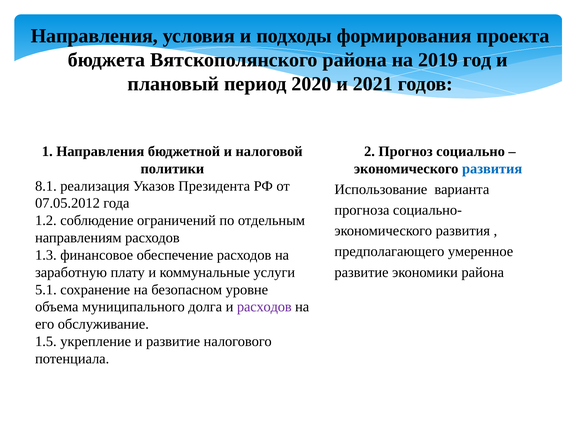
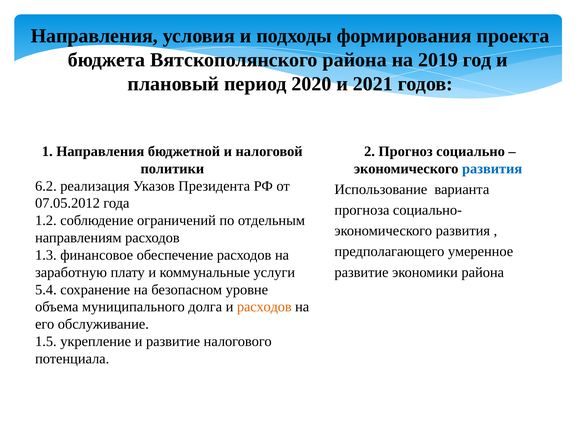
8.1: 8.1 -> 6.2 (46, 186)
5.1: 5.1 -> 5.4 (46, 290)
расходов colour: purple -> orange (264, 307)
